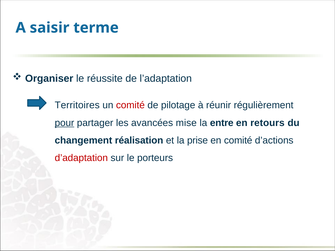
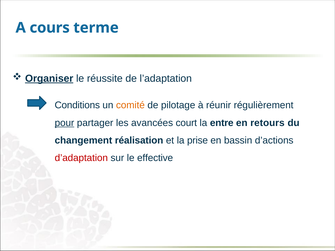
saisir: saisir -> cours (50, 28)
Organiser underline: none -> present (49, 79)
Territoires: Territoires -> Conditions (77, 105)
comité colour: red -> orange (130, 105)
mise: mise -> court (186, 123)
en comité: comité -> bassin (238, 141)
porteurs: porteurs -> effective (155, 158)
